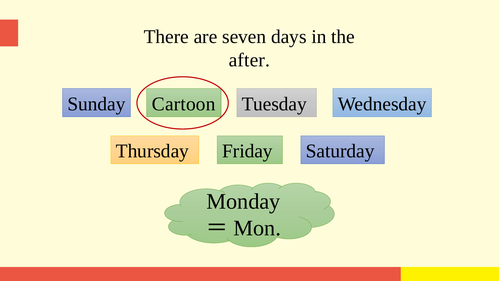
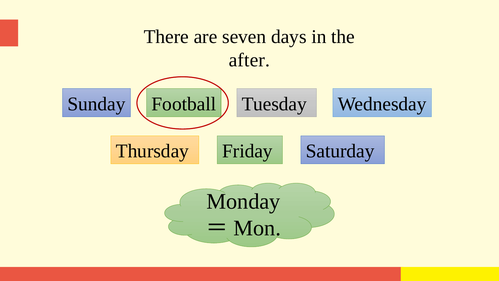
Cartoon: Cartoon -> Football (184, 104)
